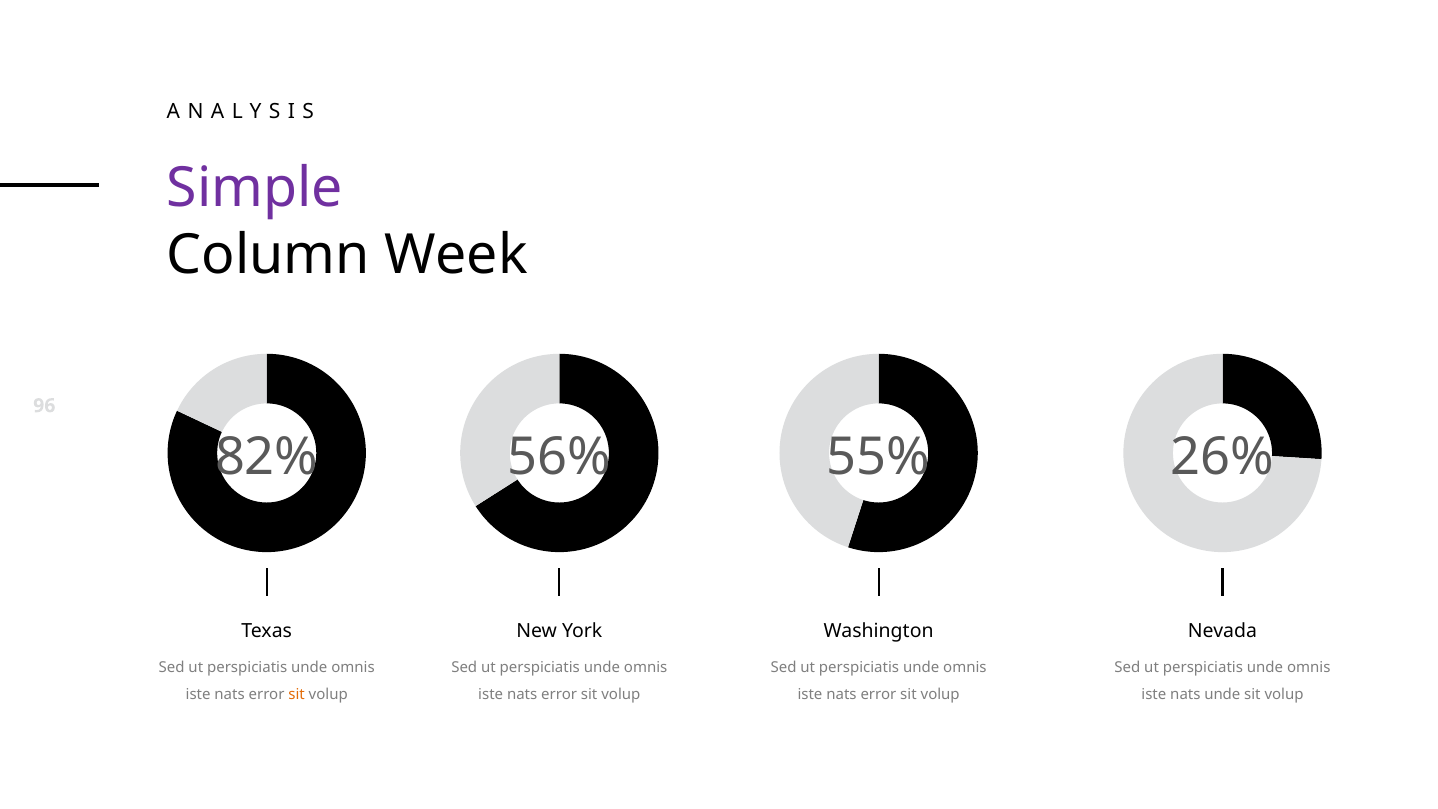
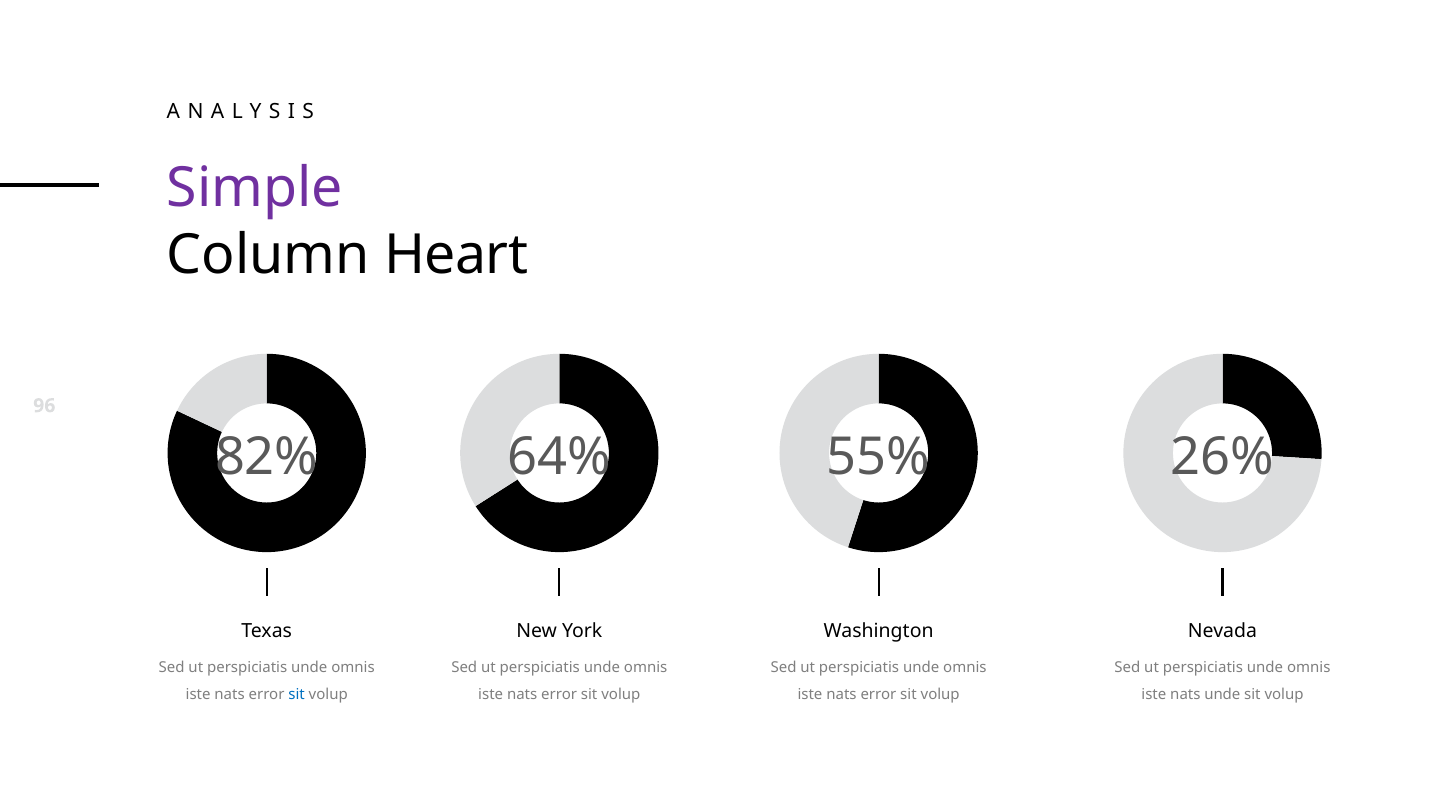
Week: Week -> Heart (456, 255)
56%: 56% -> 64% (559, 457)
sit colour: orange -> blue (297, 695)
